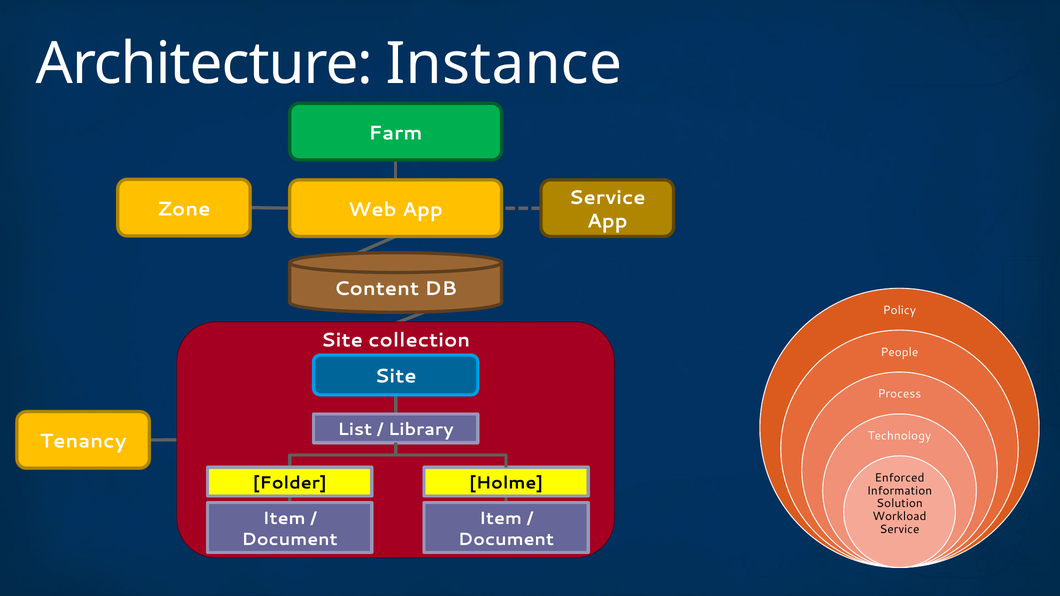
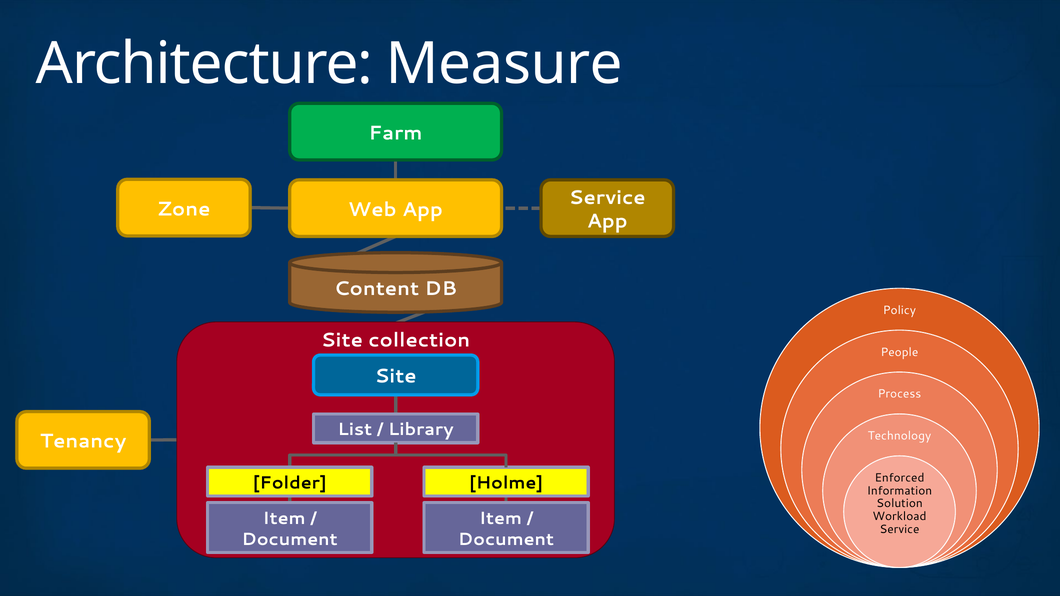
Instance: Instance -> Measure (504, 64)
